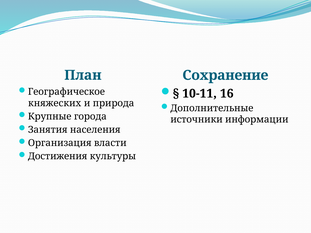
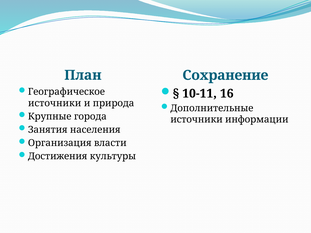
княжеских: княжеских -> источники (55, 103)
